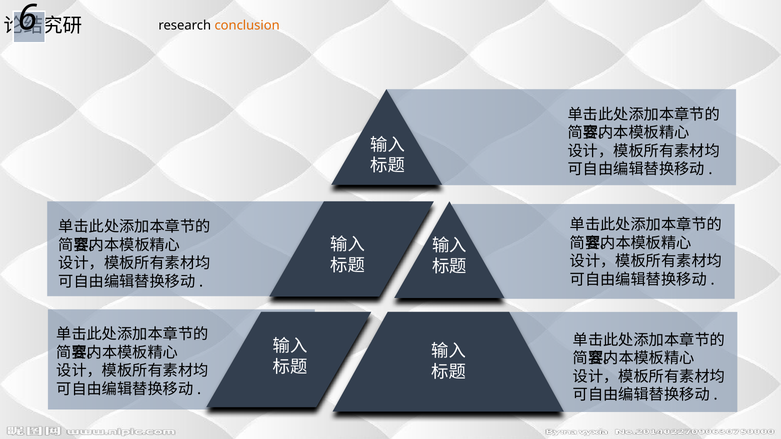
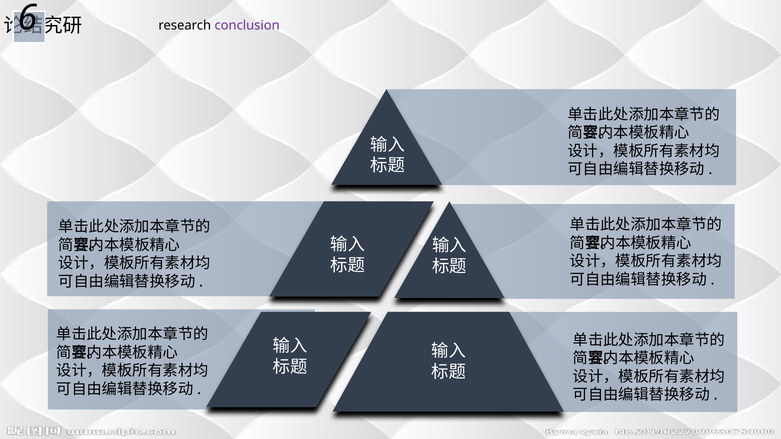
conclusion colour: orange -> purple (247, 26)
